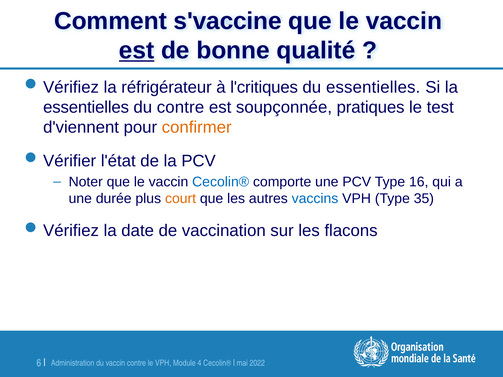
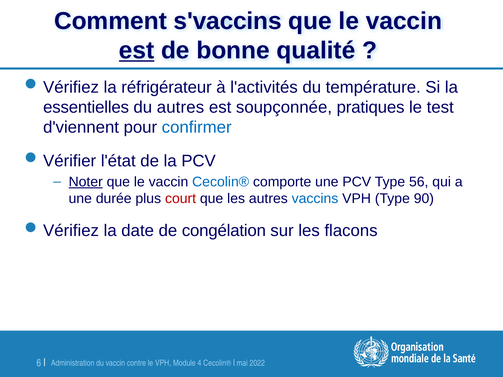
s'vaccine: s'vaccine -> s'vaccins (228, 21)
l'critiques: l'critiques -> l'activités (264, 87)
du essentielles: essentielles -> température (373, 87)
du contre: contre -> autres (180, 107)
confirmer colour: orange -> blue (197, 127)
Noter underline: none -> present (86, 182)
16: 16 -> 56 (419, 182)
court colour: orange -> red (181, 199)
35: 35 -> 90 (424, 199)
vaccination: vaccination -> congélation (224, 231)
